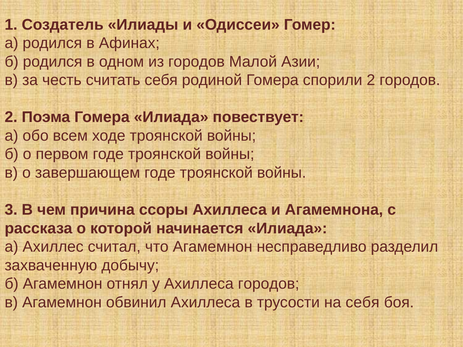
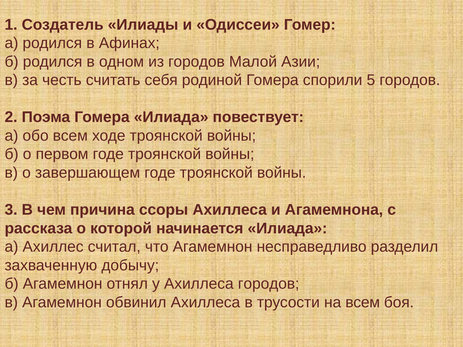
спорили 2: 2 -> 5 (371, 80)
на себя: себя -> всем (363, 303)
